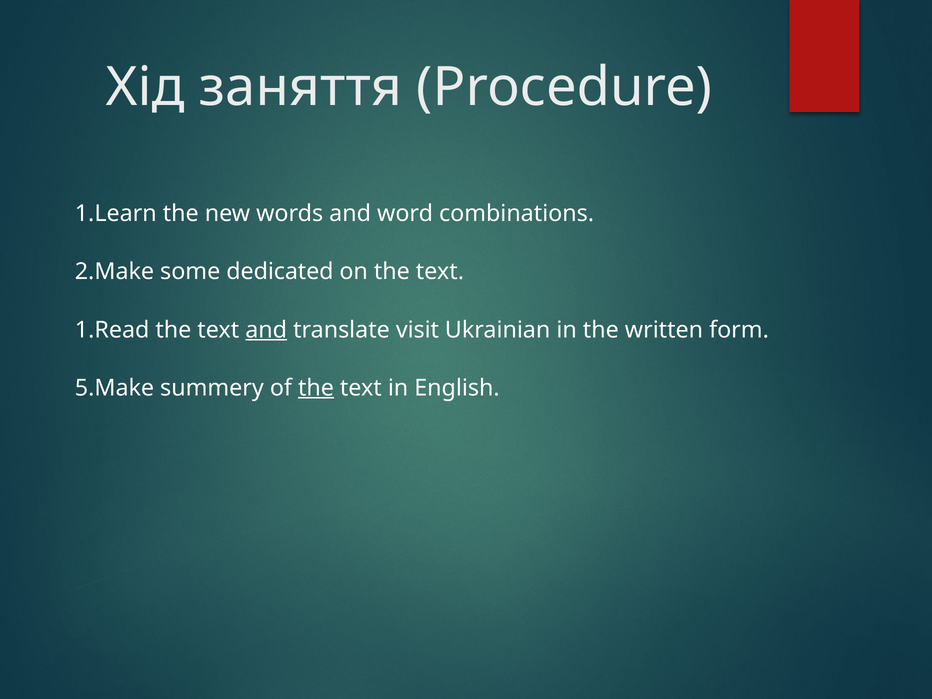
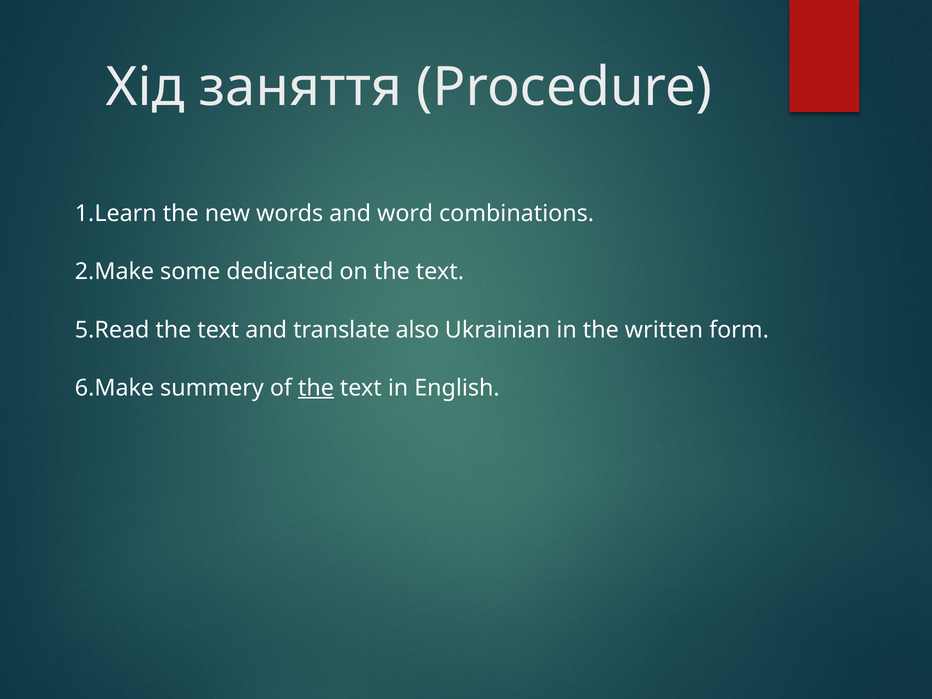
1.Read: 1.Read -> 5.Read (112, 330)
and underline: present -> none (266, 330)
visit: visit -> also (418, 330)
5.Make: 5.Make -> 6.Make (114, 388)
